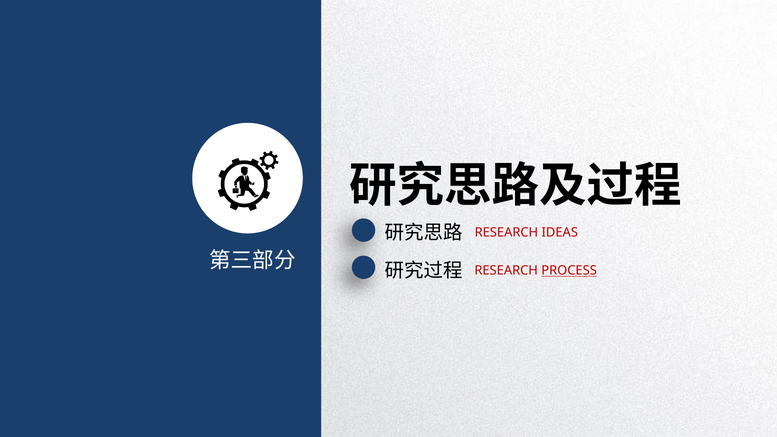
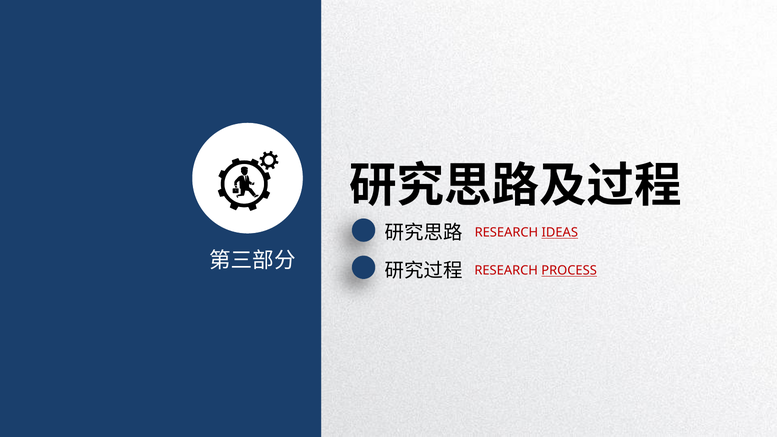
IDEAS underline: none -> present (560, 233)
